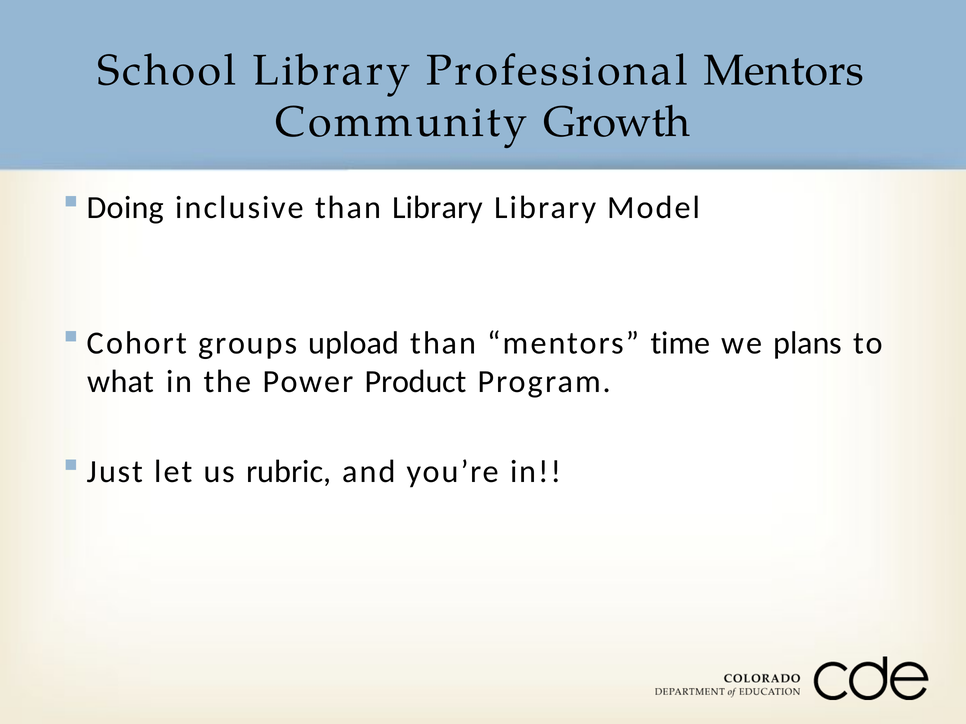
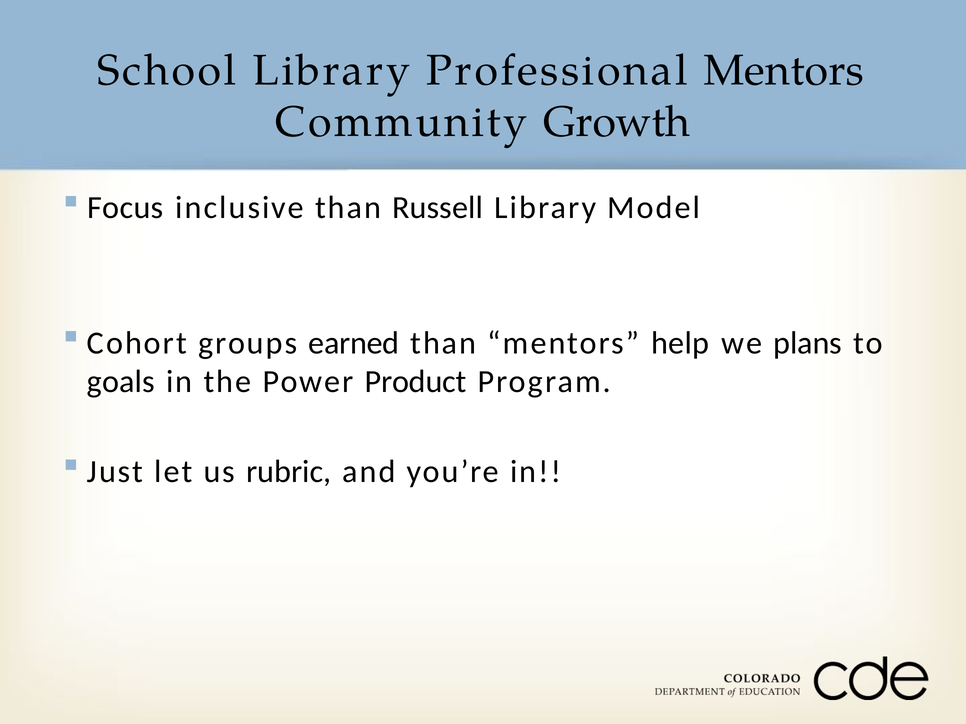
Doing: Doing -> Focus (125, 208)
than Library: Library -> Russell (438, 208)
upload: upload -> earned (354, 343)
time: time -> help (680, 343)
what: what -> goals (121, 382)
